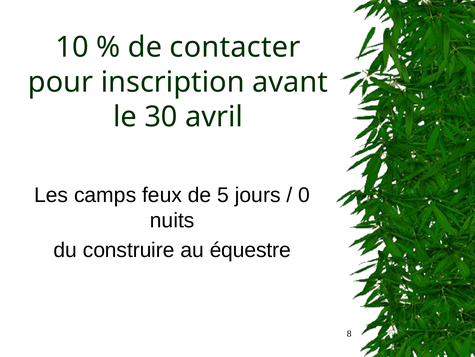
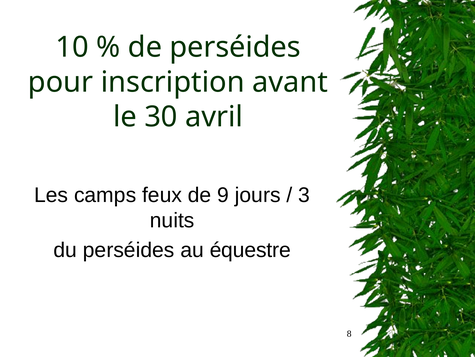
de contacter: contacter -> perséides (235, 47)
5: 5 -> 9 (223, 195)
0: 0 -> 3 (304, 195)
du construire: construire -> perséides (129, 250)
